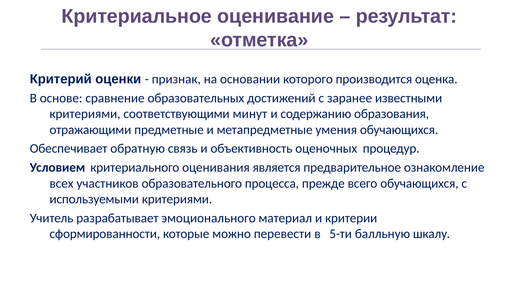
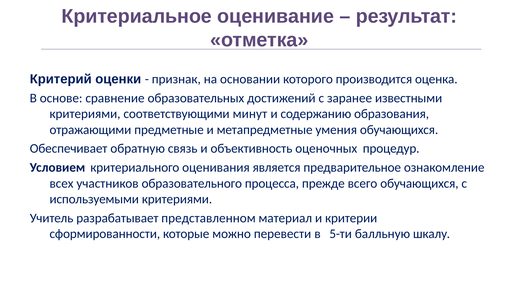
эмоционального: эмоционального -> представленном (208, 218)
